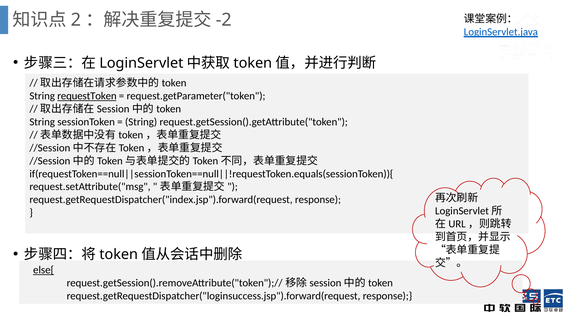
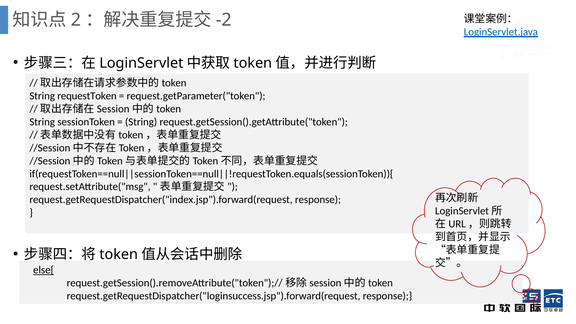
requestToken underline: present -> none (87, 96)
